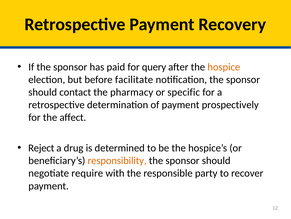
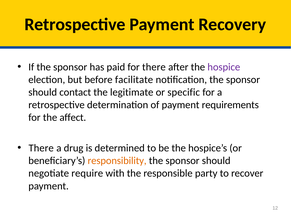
for query: query -> there (154, 67)
hospice colour: orange -> purple (224, 67)
pharmacy: pharmacy -> legitimate (132, 92)
prospectively: prospectively -> requirements (230, 105)
Reject: Reject -> There (41, 147)
